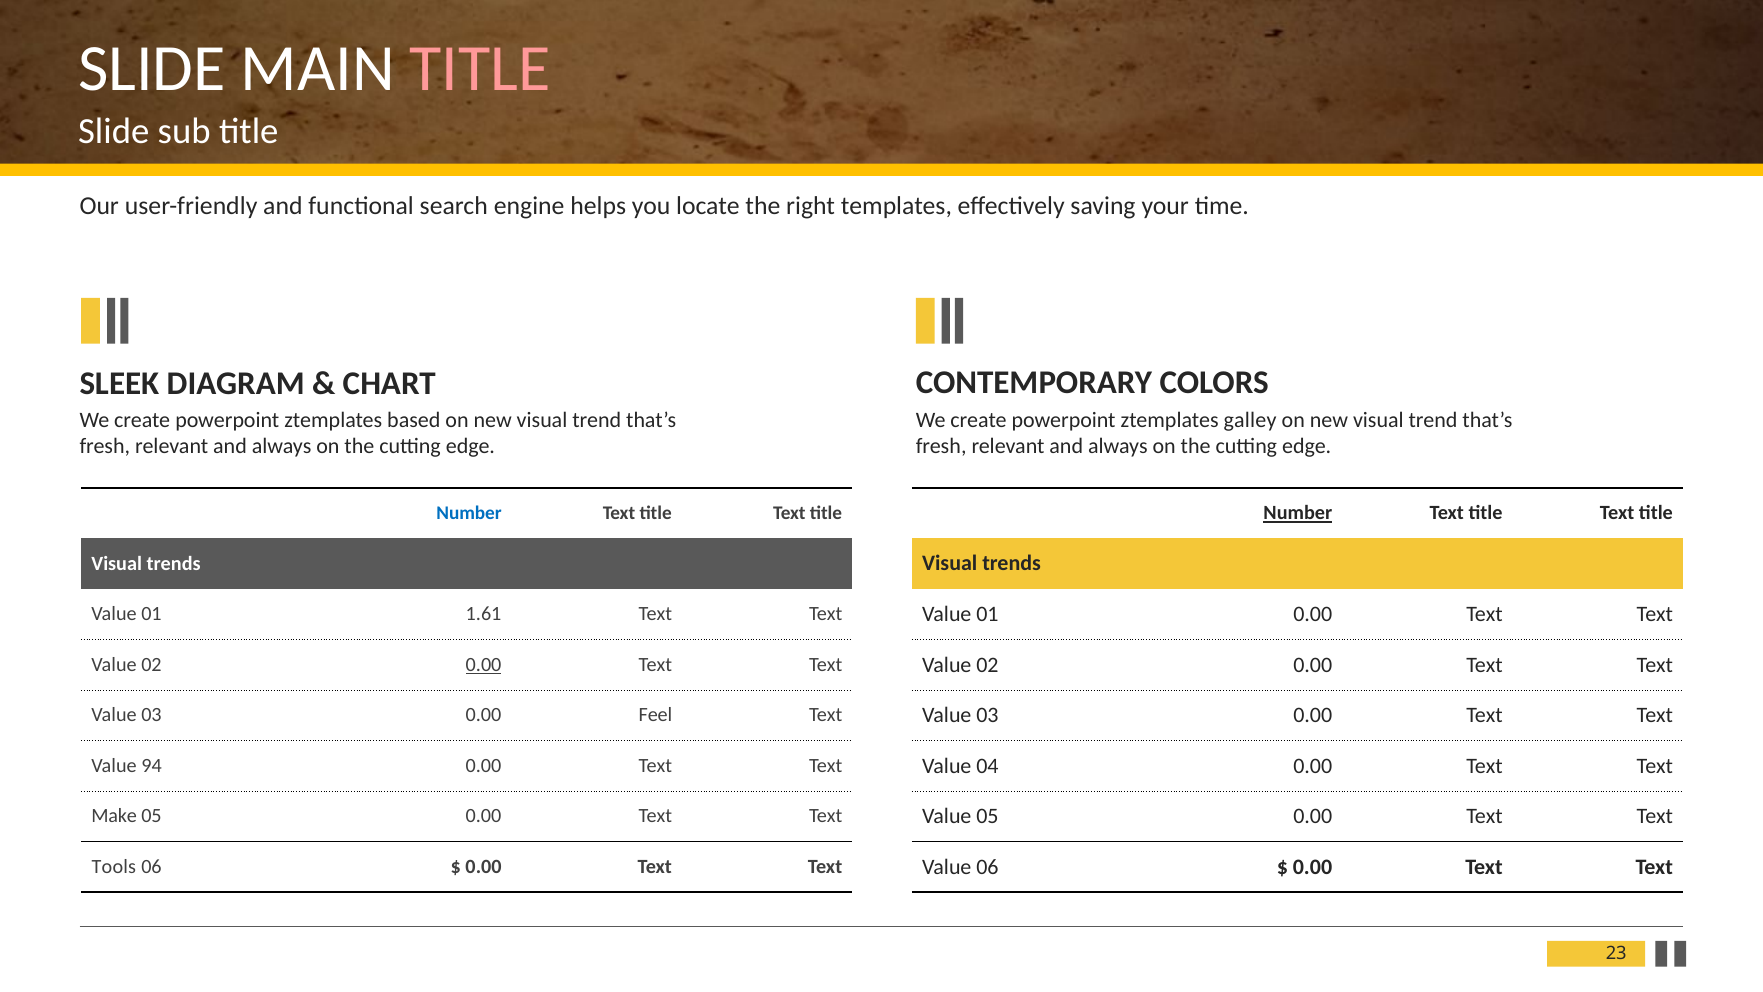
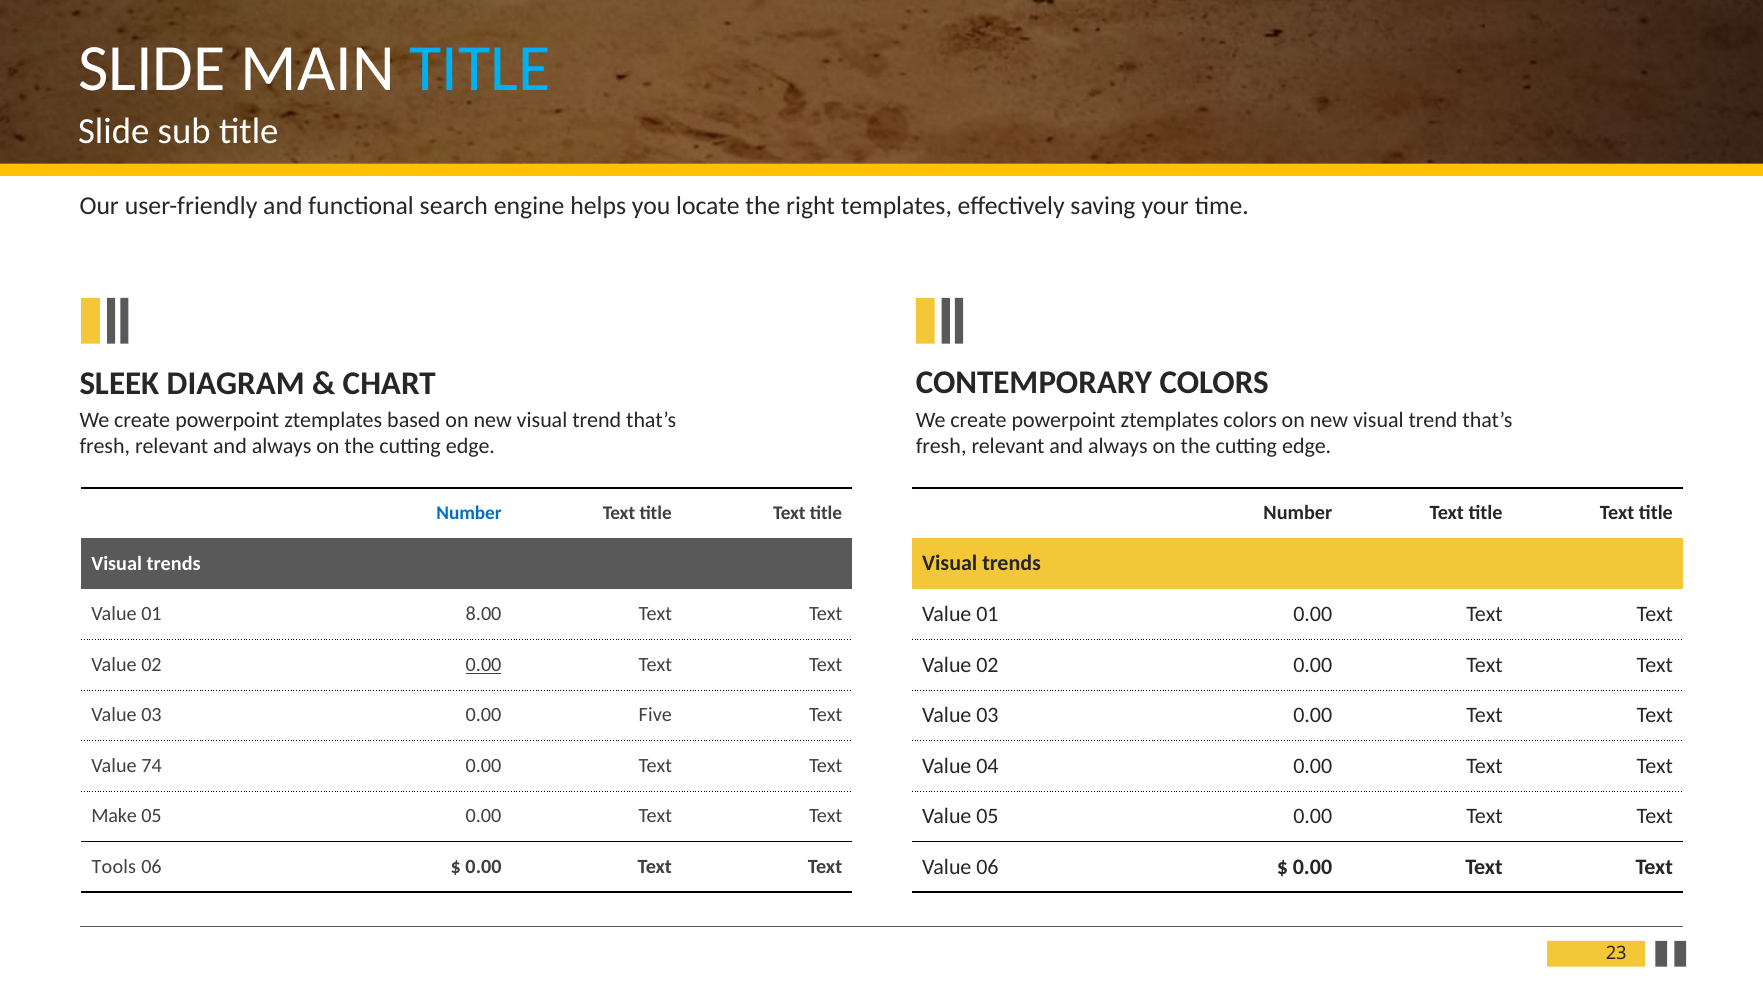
TITLE colour: pink -> light blue (480, 68)
ztemplates galley: galley -> colors (1250, 420)
Number underline: present -> none (1298, 513)
1.61: 1.61 -> 8.00 (484, 614)
Feel: Feel -> Five (655, 715)
94: 94 -> 74 (152, 766)
